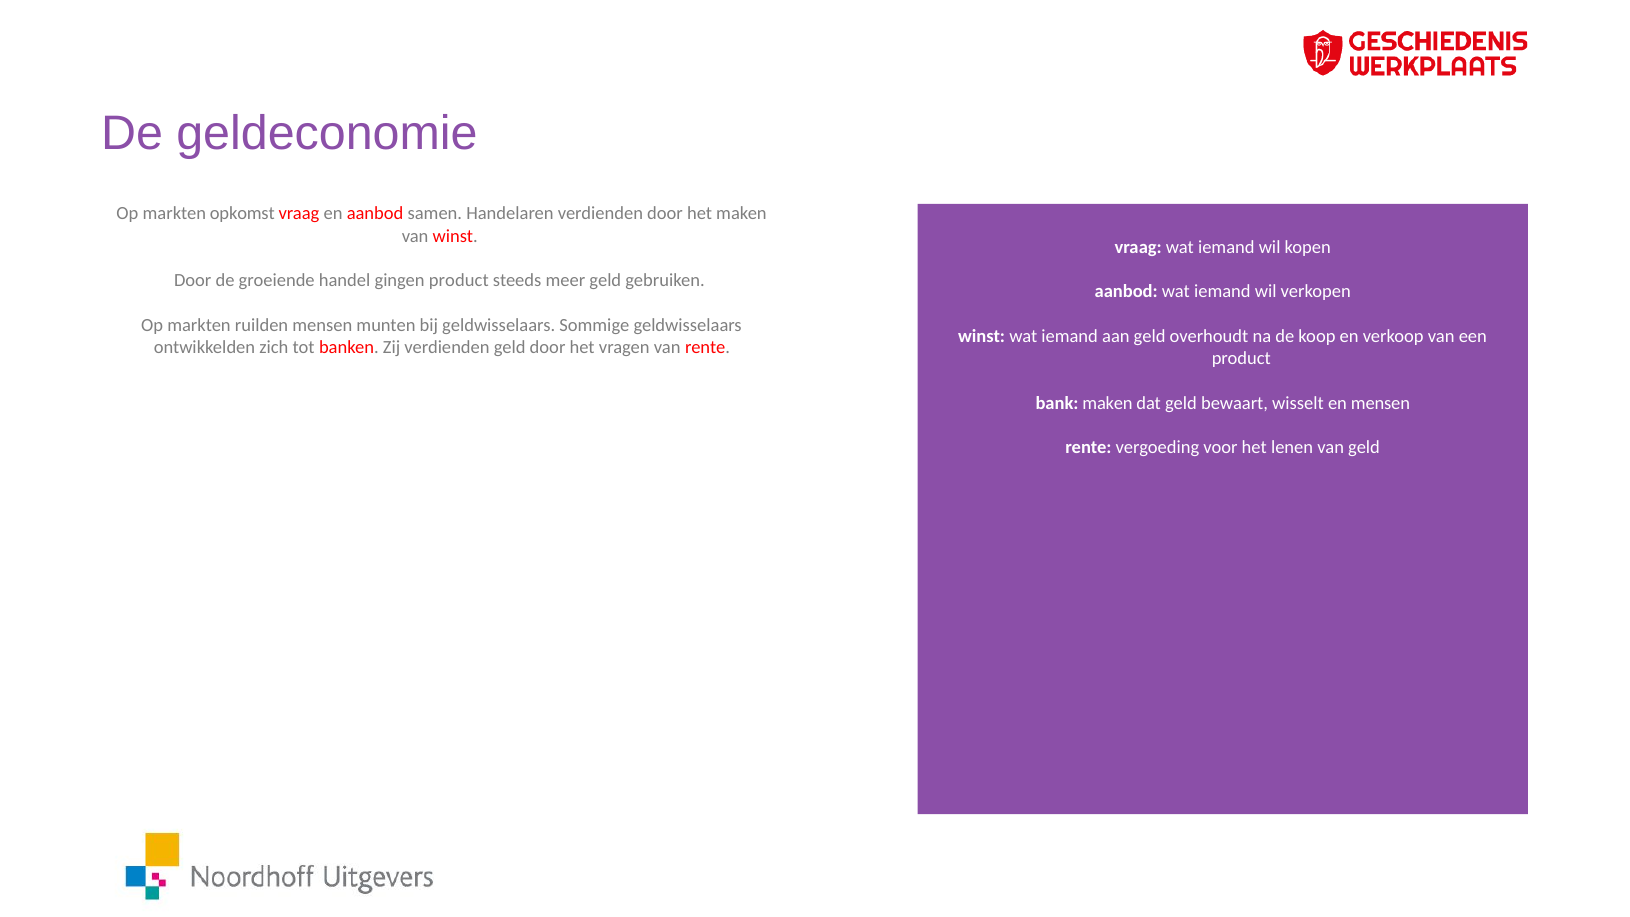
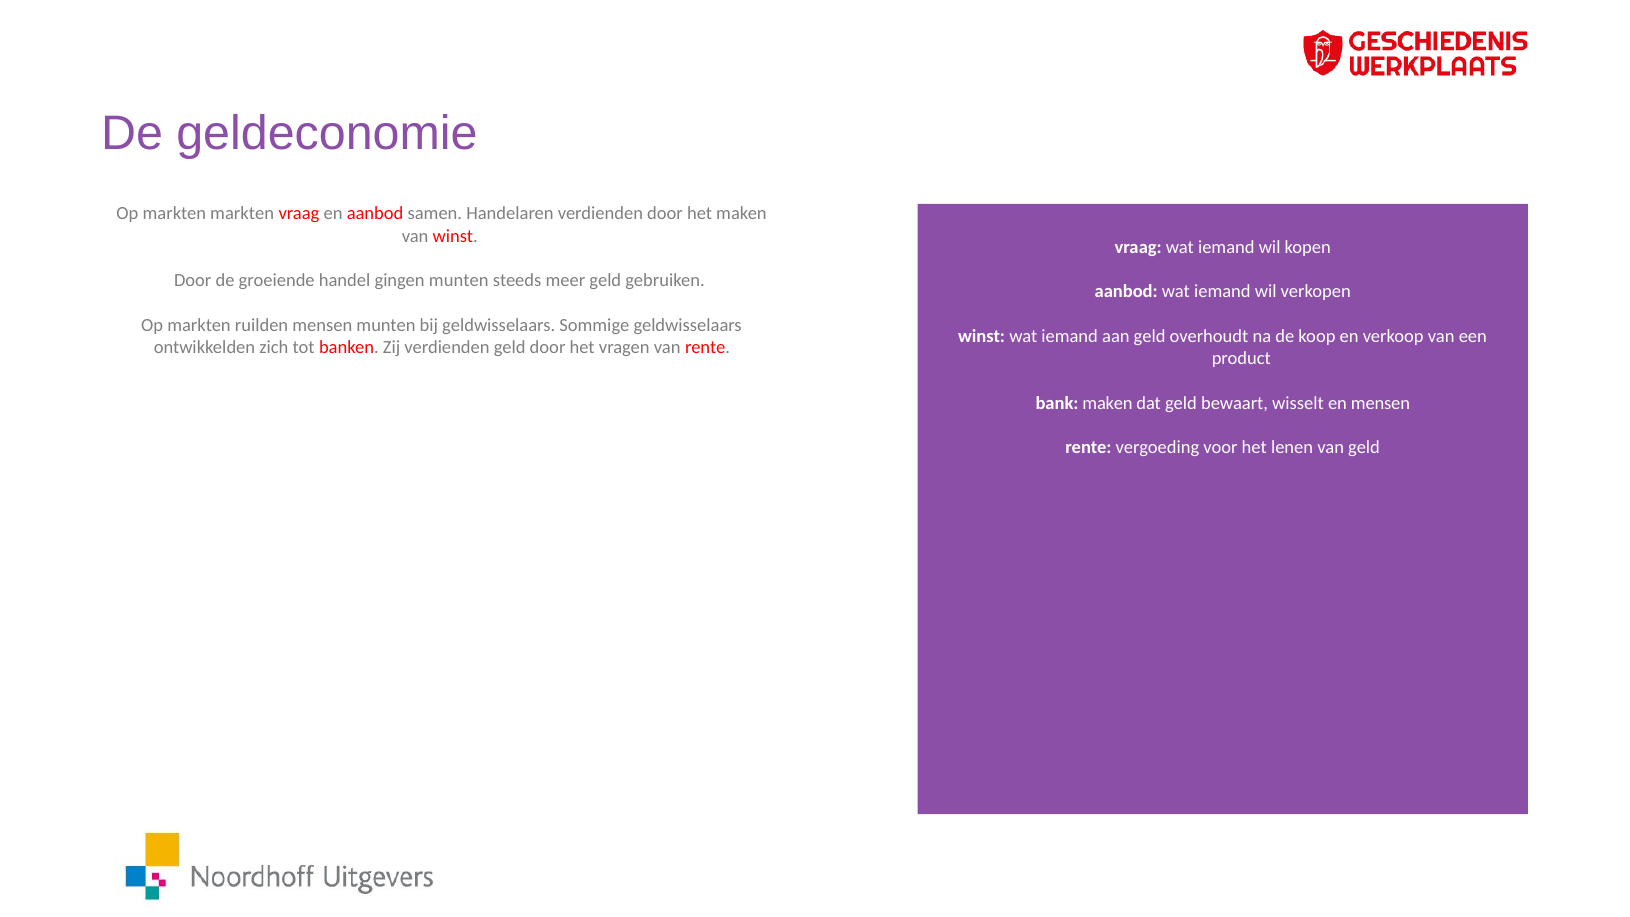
markten opkomst: opkomst -> markten (242, 214)
gingen product: product -> munten (459, 281)
